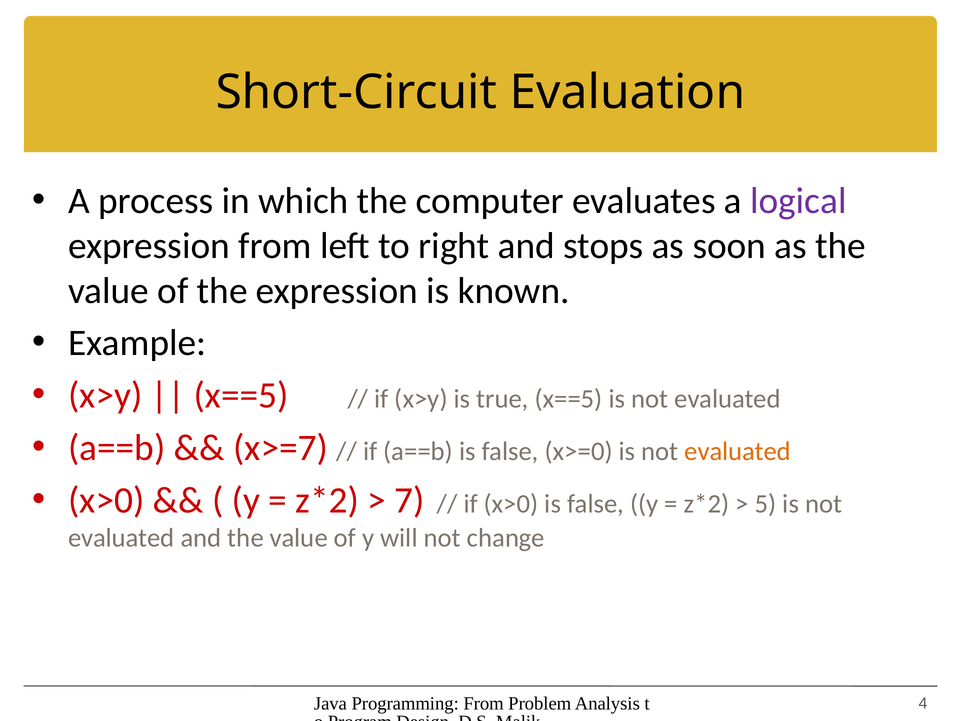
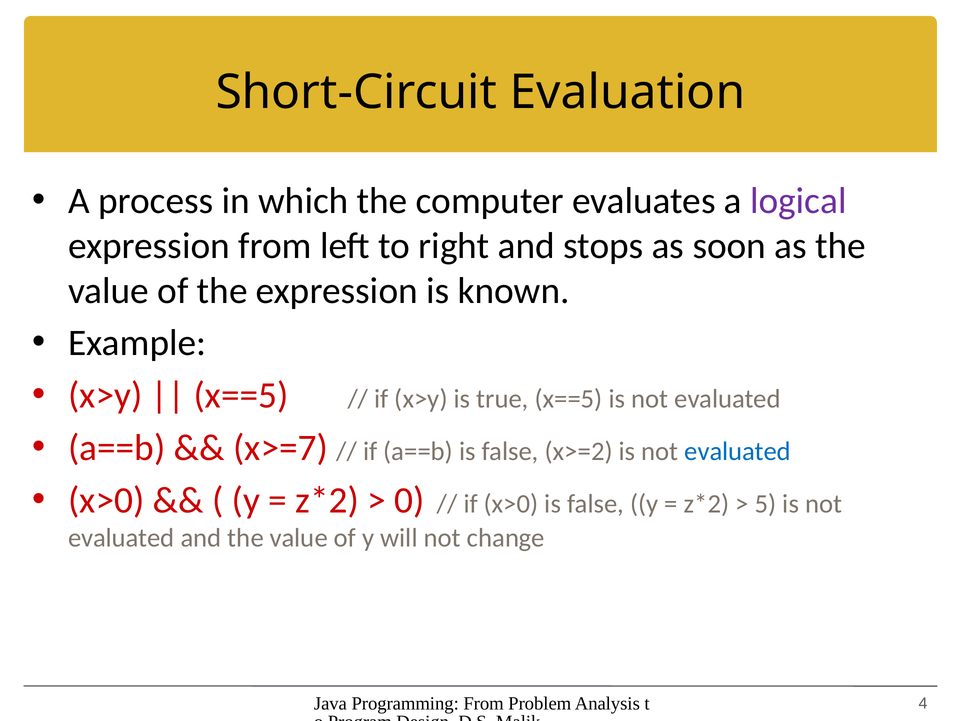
x>=0: x>=0 -> x>=2 (579, 451)
evaluated colour: orange -> blue (738, 451)
7: 7 -> 0 (410, 500)
